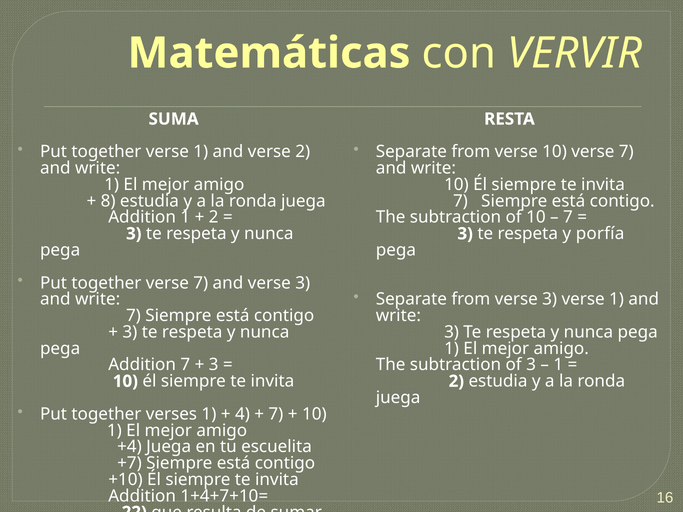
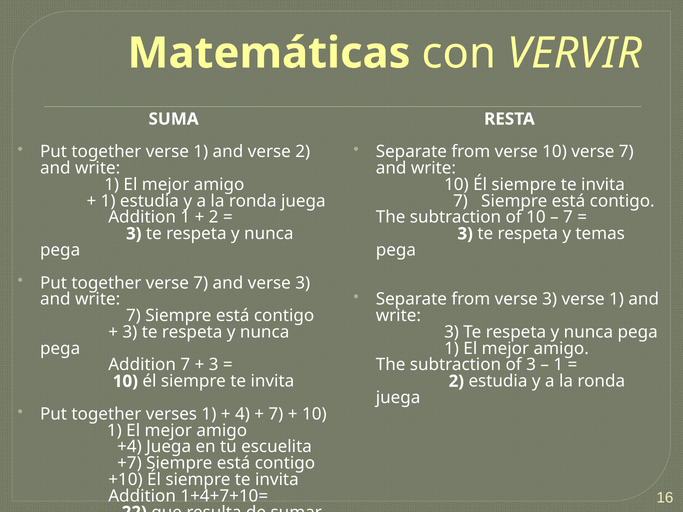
8: 8 -> 1 (108, 201)
porfía: porfía -> temas (600, 234)
